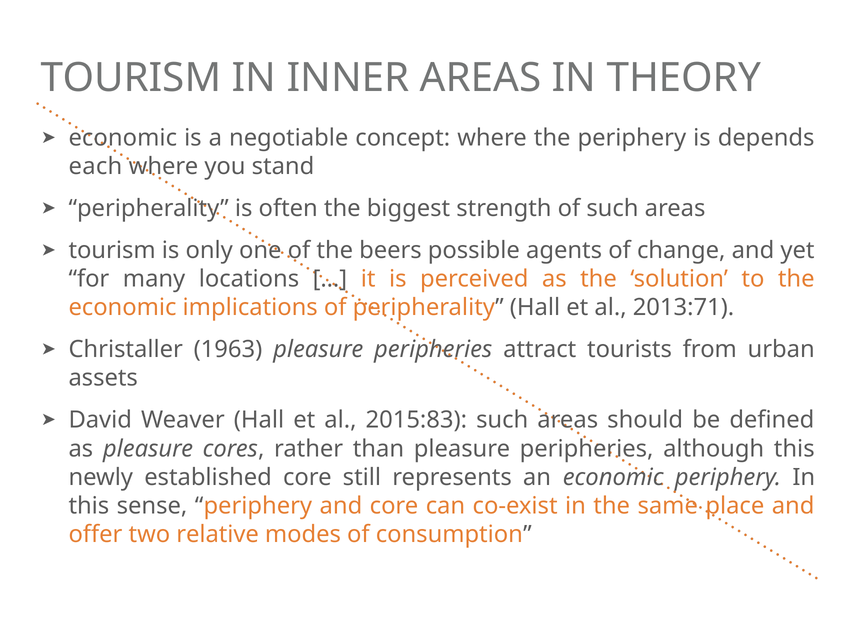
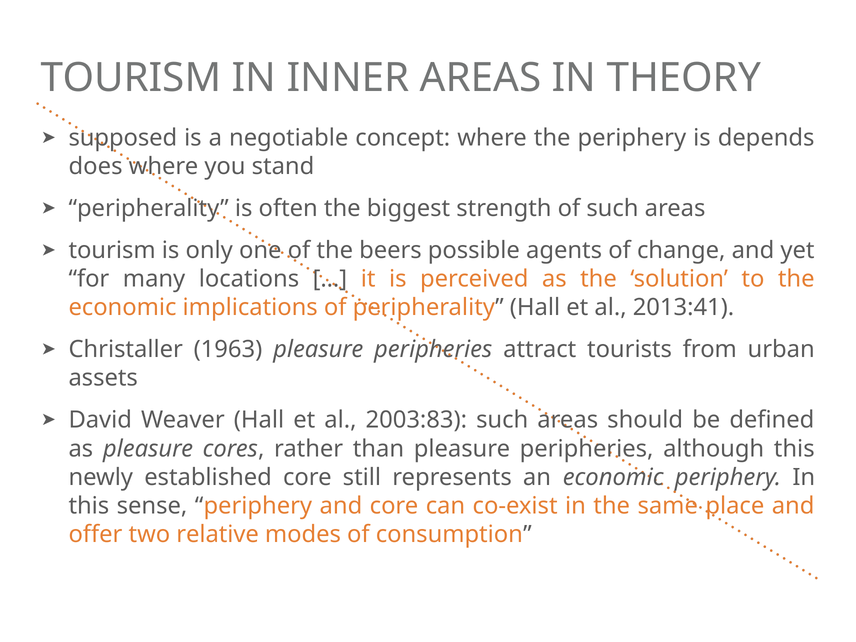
economic: economic -> supposed (123, 138)
each: each -> does (96, 167)
2013:71: 2013:71 -> 2013:41 (683, 308)
2015:83: 2015:83 -> 2003:83 (416, 420)
